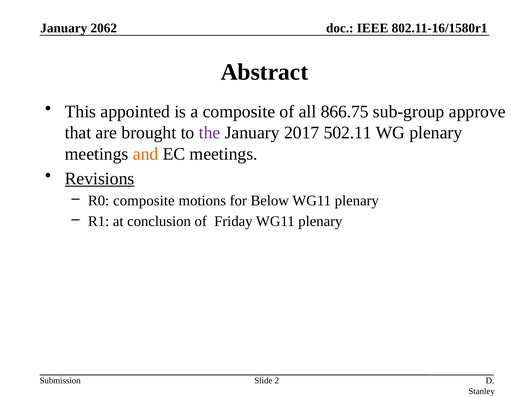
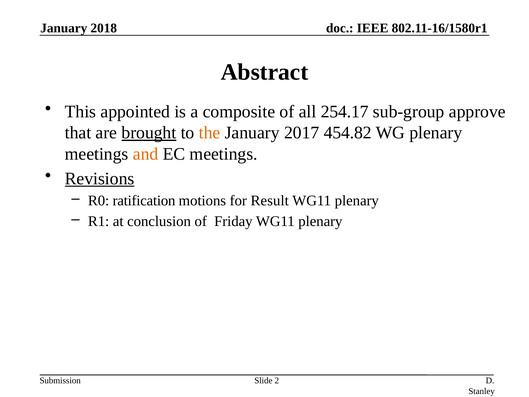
2062: 2062 -> 2018 (104, 28)
866.75: 866.75 -> 254.17 (345, 111)
brought underline: none -> present (149, 133)
the colour: purple -> orange (210, 133)
502.11: 502.11 -> 454.82 (348, 133)
R0 composite: composite -> ratification (144, 201)
Below: Below -> Result (270, 201)
